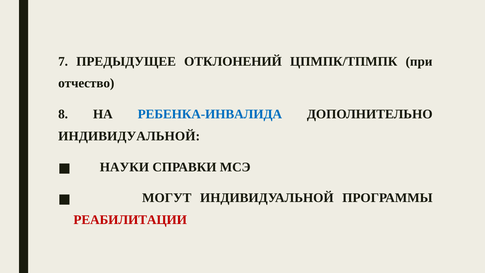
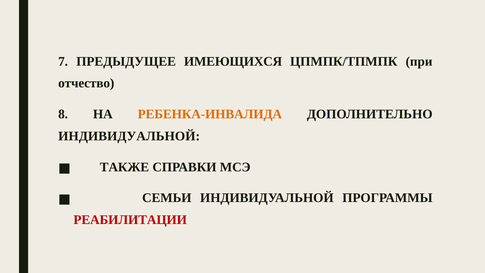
ОТКЛОНЕНИЙ: ОТКЛОНЕНИЙ -> ИМЕЮЩИХСЯ (233, 61)
РЕБЕНКА-ИНВАЛИДА colour: blue -> orange (210, 114)
НАУКИ: НАУКИ -> ТАКЖЕ (124, 167)
МОГУТ: МОГУТ -> СЕМЬИ (167, 198)
